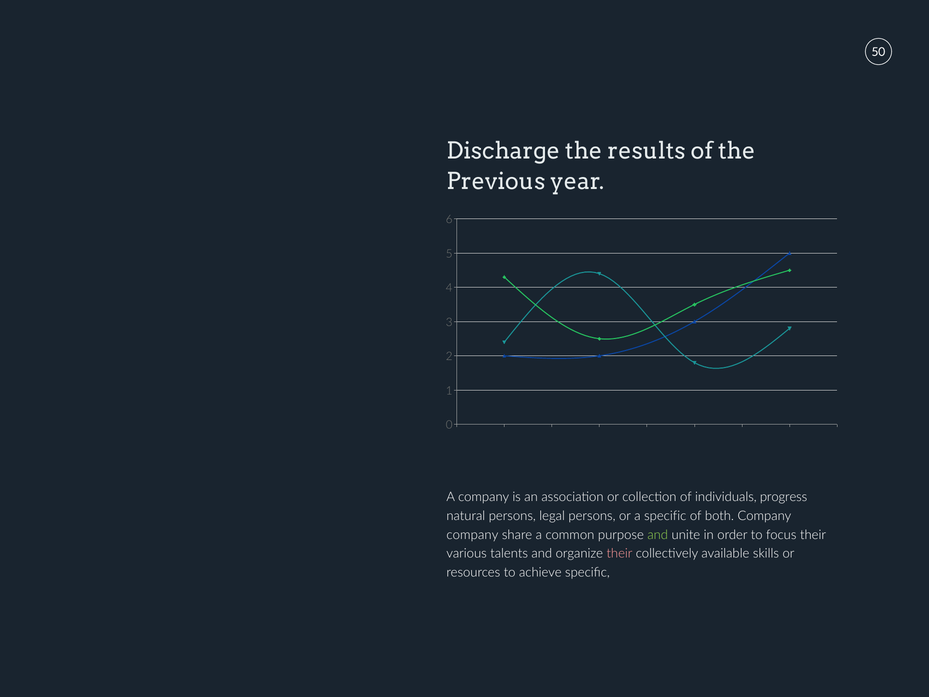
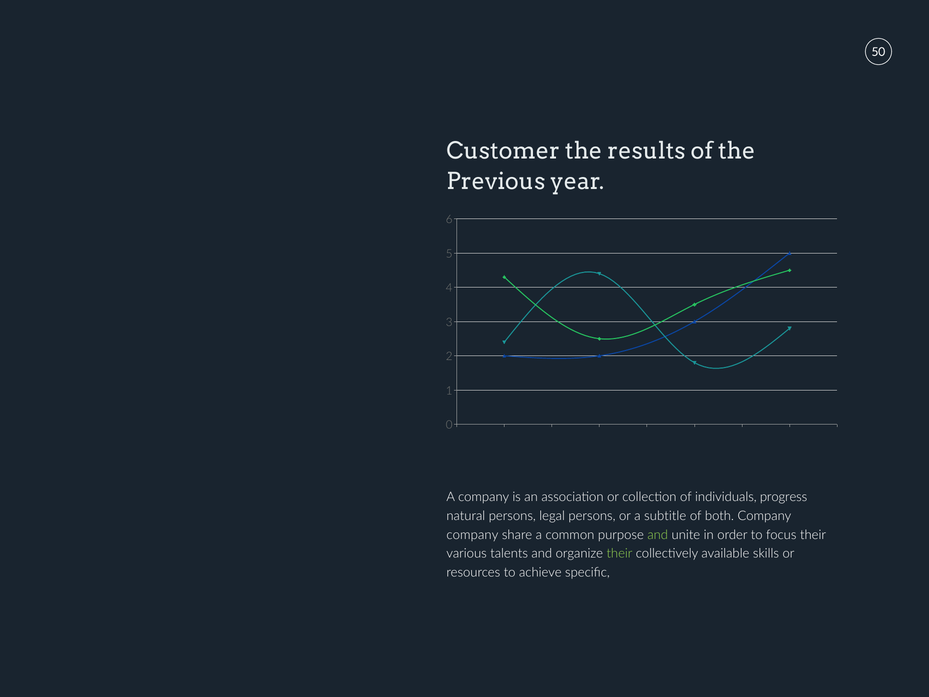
Discharge: Discharge -> Customer (503, 151)
a specific: specific -> subtitle (665, 516)
their colour: pink -> light green (619, 553)
